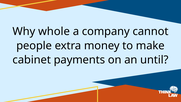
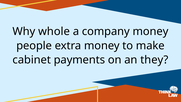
company cannot: cannot -> money (151, 31)
until: until -> they (154, 60)
